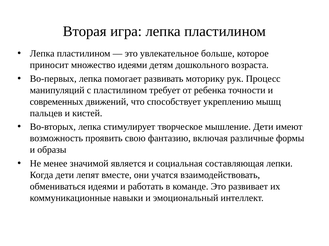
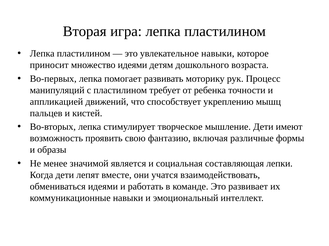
увлекательное больше: больше -> навыки (218, 54)
современных: современных -> аппликацией (56, 102)
